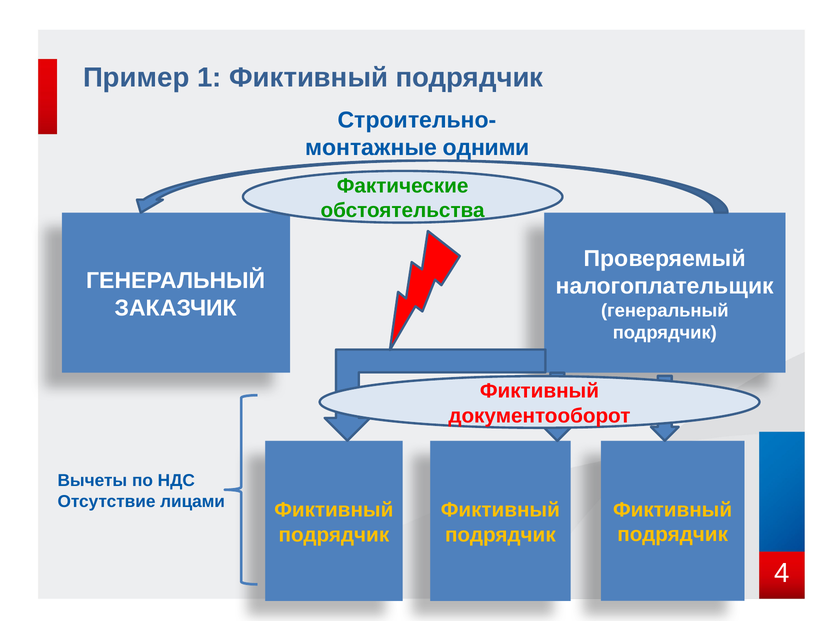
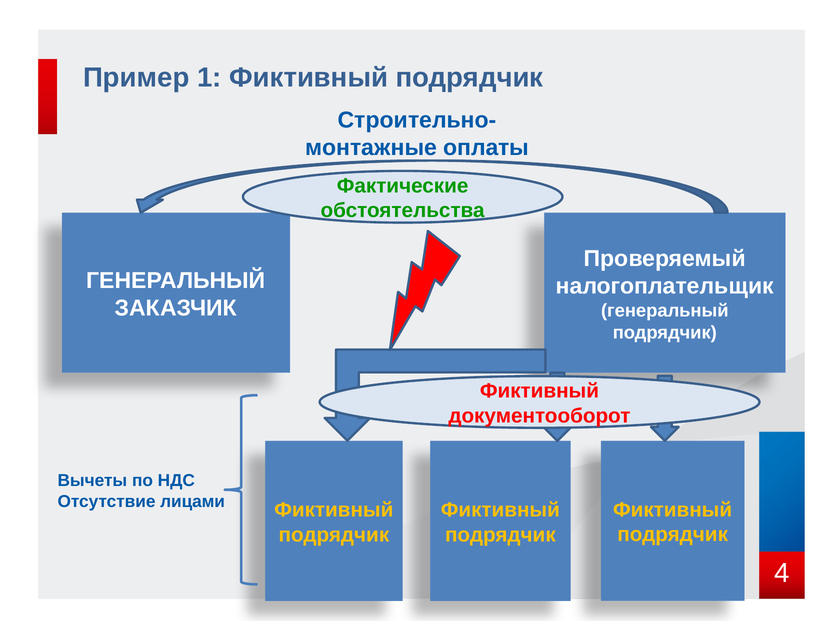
одними: одними -> оплаты (486, 148)
